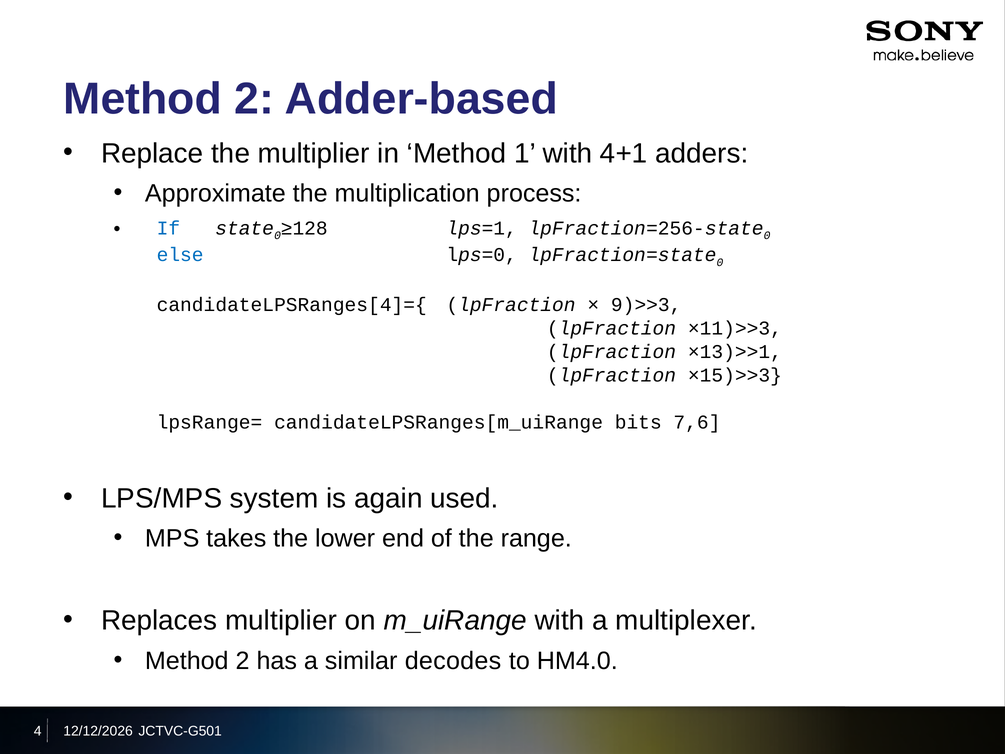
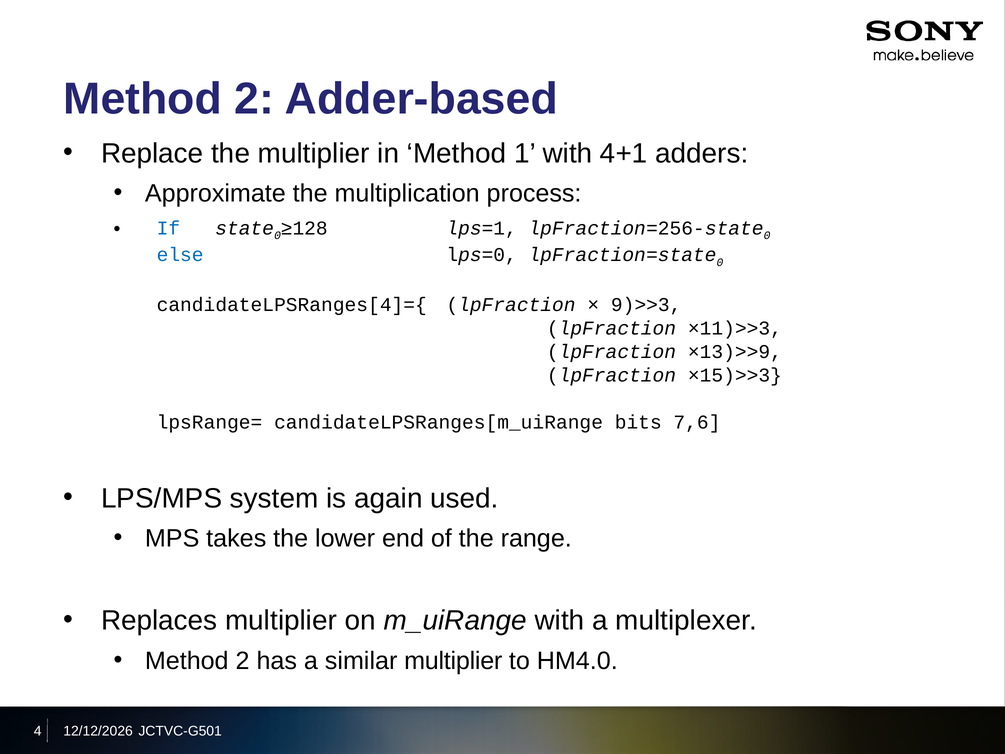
×13)>>1: ×13)>>1 -> ×13)>>9 (735, 352)
similar decodes: decodes -> multiplier (453, 661)
